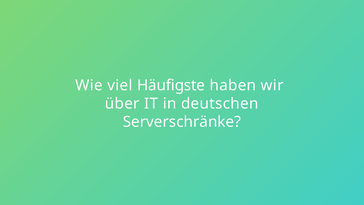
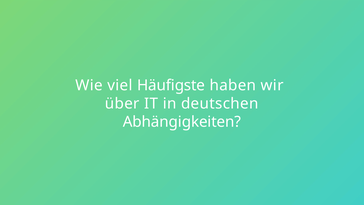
Serverschränke: Serverschränke -> Abhängigkeiten (182, 122)
